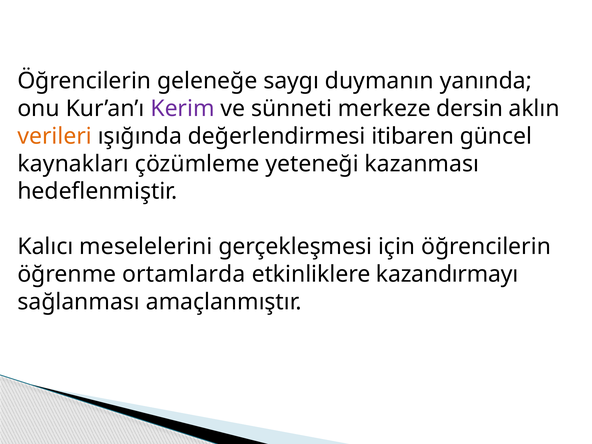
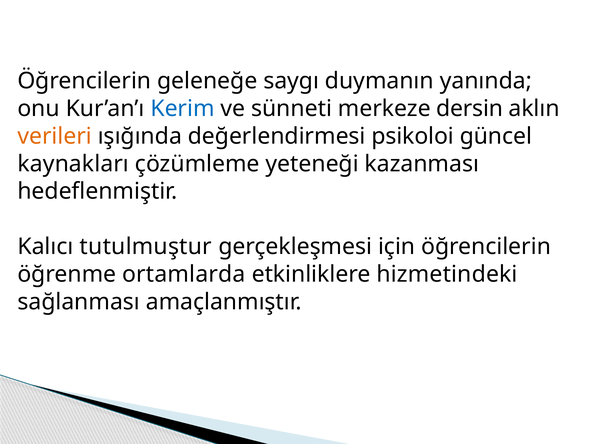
Kerim colour: purple -> blue (183, 108)
itibaren: itibaren -> psikoloi (413, 136)
meselelerini: meselelerini -> tutulmuştur (146, 247)
kazandırmayı: kazandırmayı -> hizmetindeki (447, 274)
